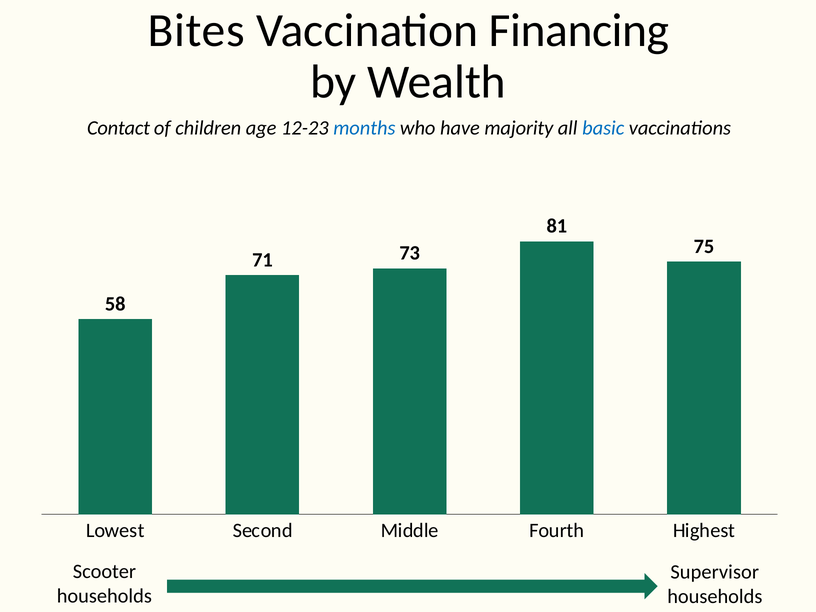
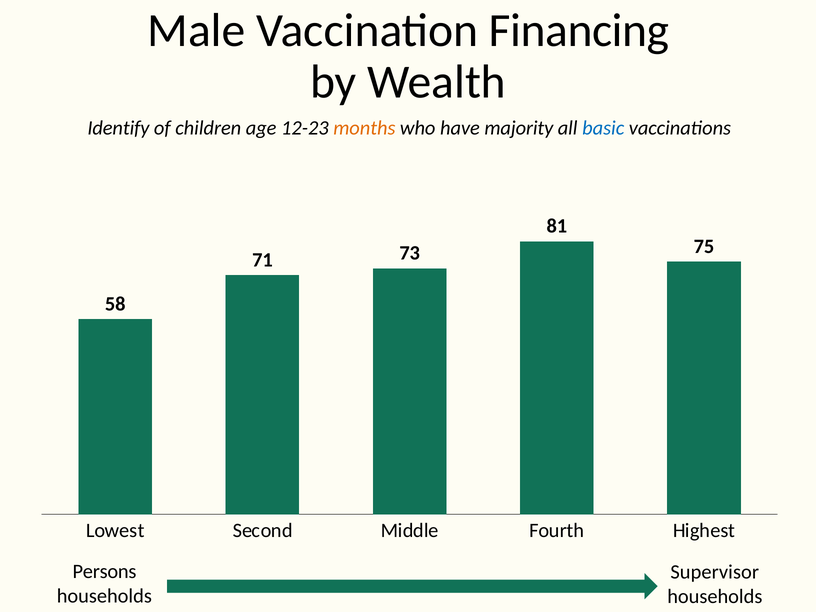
Bites: Bites -> Male (196, 31)
Contact: Contact -> Identify (118, 128)
months colour: blue -> orange (364, 128)
Scooter: Scooter -> Persons (104, 572)
